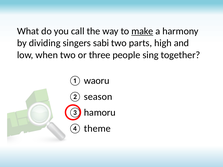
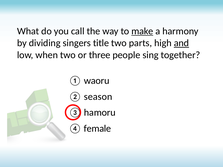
sabi: sabi -> title (101, 43)
and underline: none -> present (181, 43)
theme: theme -> female (97, 129)
